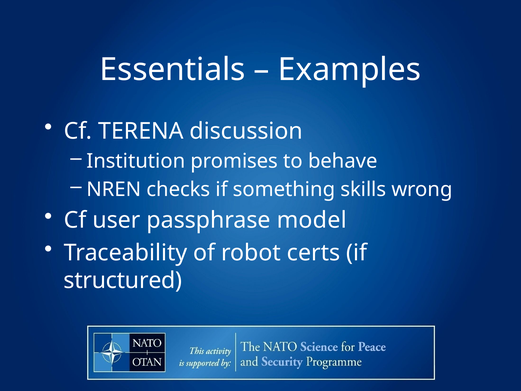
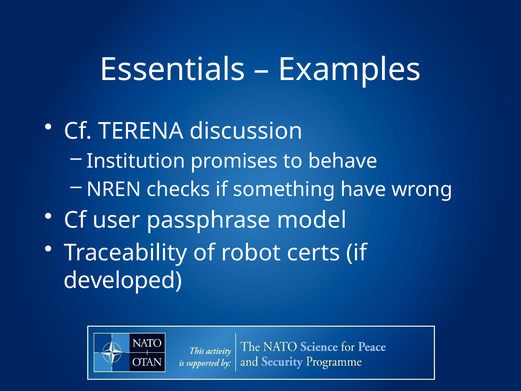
skills: skills -> have (363, 189)
structured: structured -> developed (123, 280)
